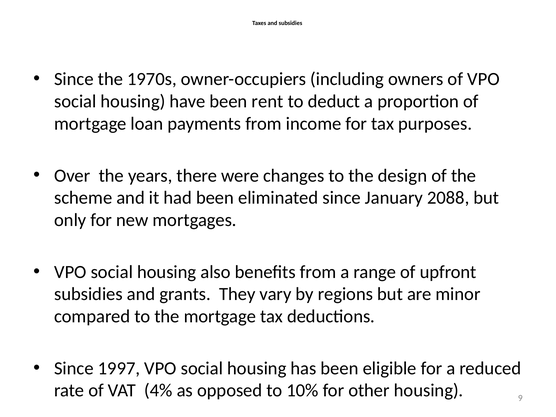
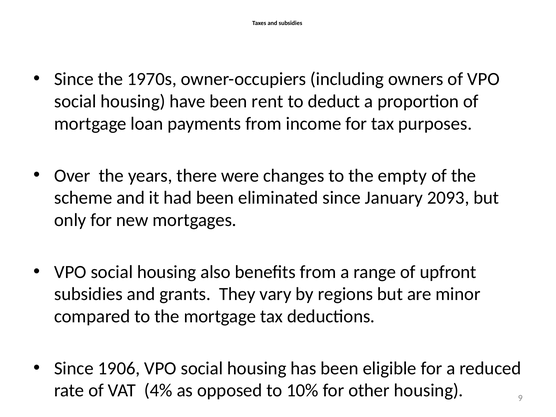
design: design -> empty (402, 176)
2088: 2088 -> 2093 (448, 198)
1997: 1997 -> 1906 (119, 368)
